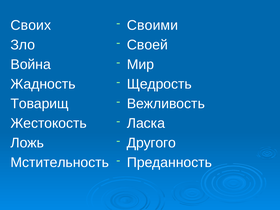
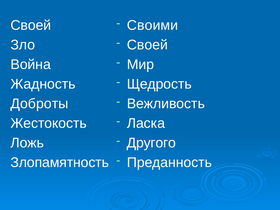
Своих: Своих -> Своей (31, 25)
Товарищ: Товарищ -> Доброты (39, 104)
Мстительность: Мстительность -> Злопамятность (60, 163)
